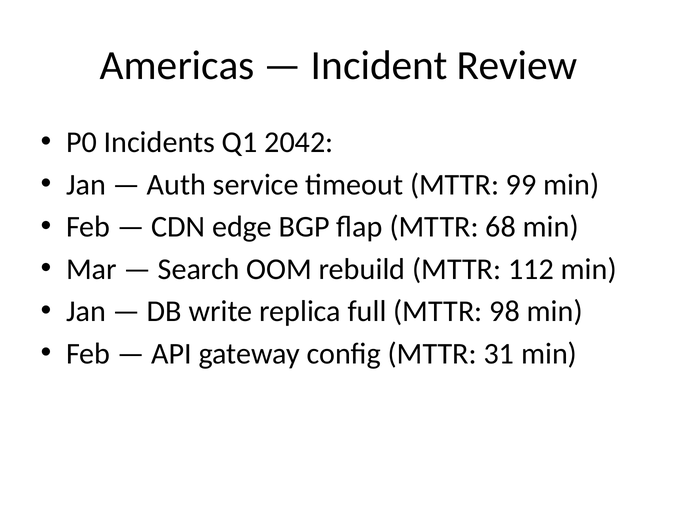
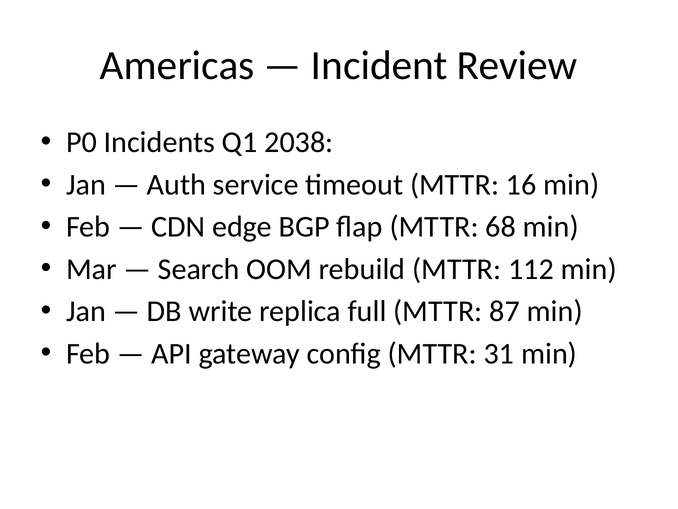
2042: 2042 -> 2038 (299, 142)
99: 99 -> 16 (521, 184)
98: 98 -> 87 (505, 311)
